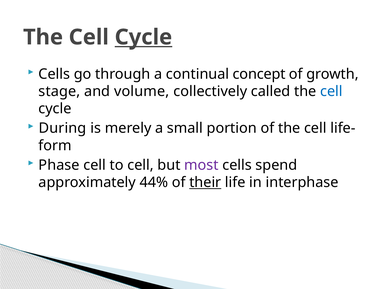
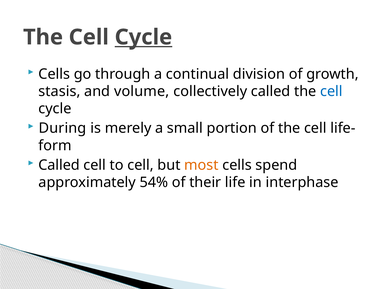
concept: concept -> division (259, 74)
stage: stage -> stasis (59, 91)
Phase: Phase -> Called (59, 165)
most colour: purple -> orange (201, 165)
44%: 44% -> 54% (154, 182)
their underline: present -> none (205, 182)
